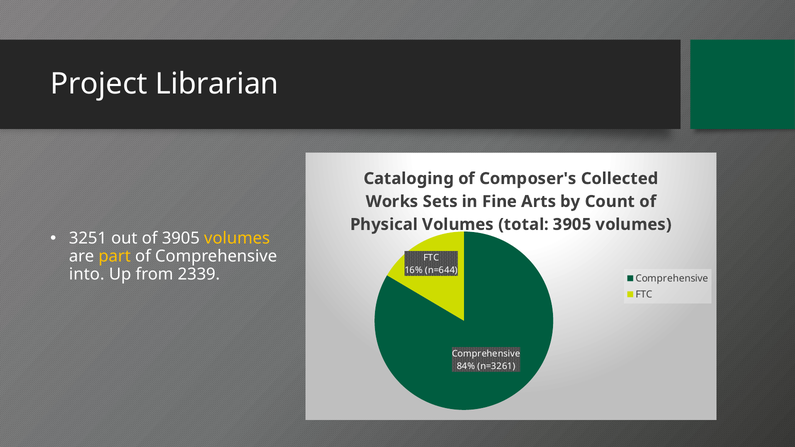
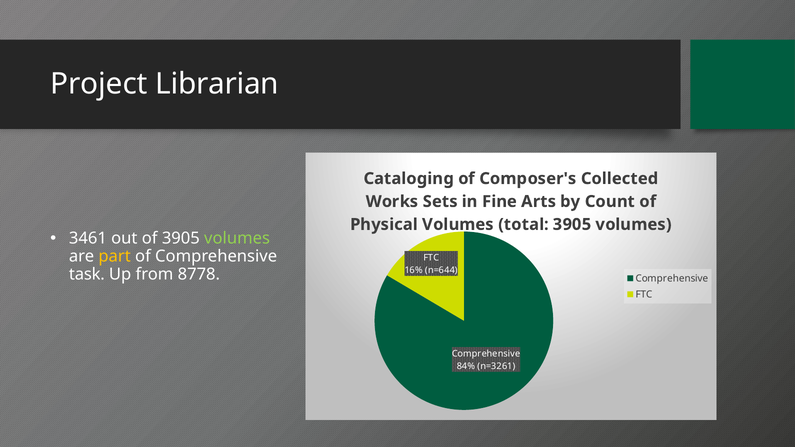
3251: 3251 -> 3461 (88, 239)
volumes colour: yellow -> light green (237, 239)
into: into -> task (87, 274)
2339: 2339 -> 8778 (199, 274)
